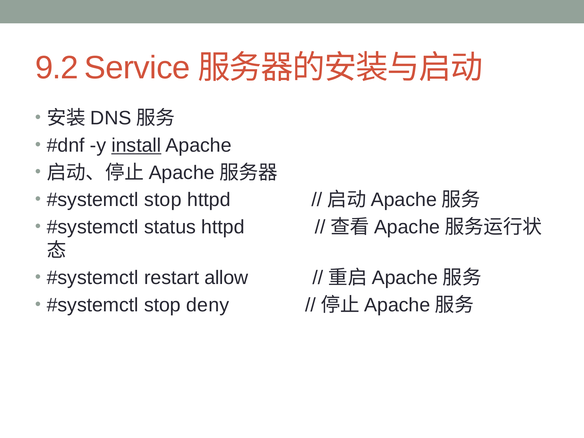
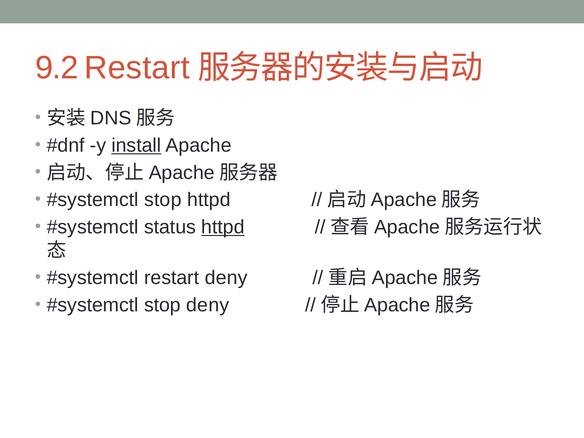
9.2 Service: Service -> Restart (137, 68)
httpd underline: none -> present (223, 227)
restart allow: allow -> deny (226, 278)
